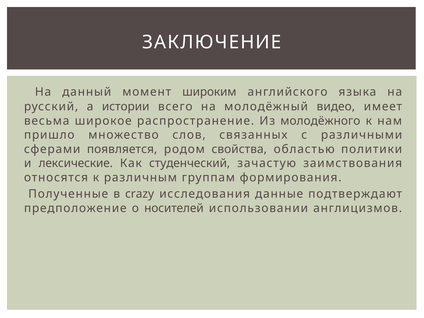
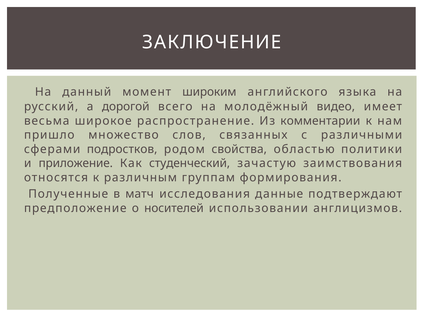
истории: истории -> дорогой (126, 107)
молодёжного: молодёжного -> комментарии (320, 121)
появляется: появляется -> подростков (122, 149)
лексические: лексические -> приложение (76, 163)
crazy: crazy -> матч (140, 194)
